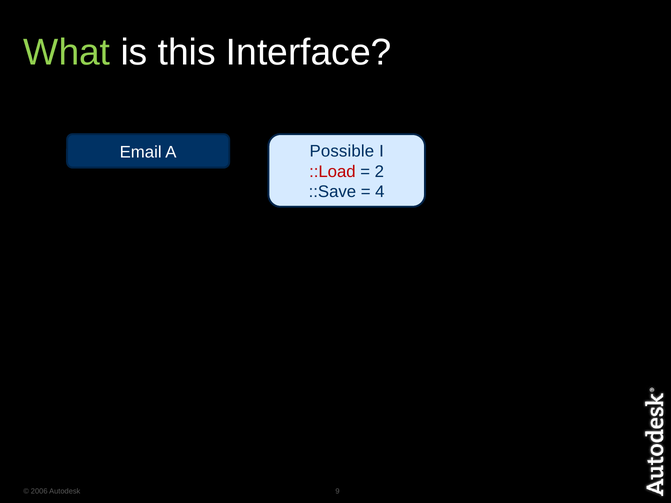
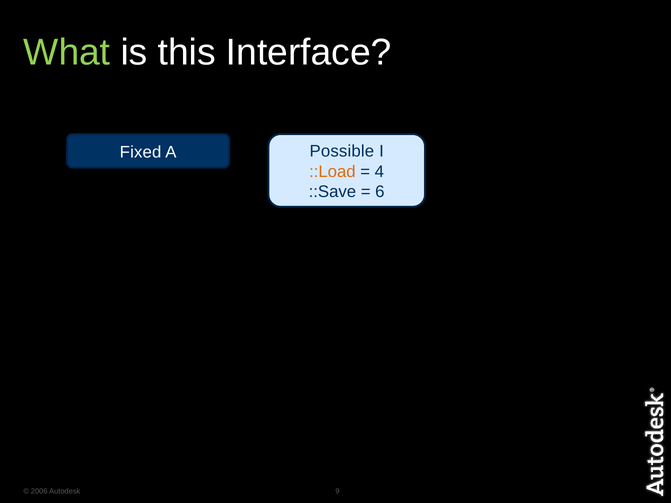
Email: Email -> Fixed (141, 152)
::Load colour: red -> orange (332, 172)
2: 2 -> 4 (379, 172)
4: 4 -> 6 (380, 192)
